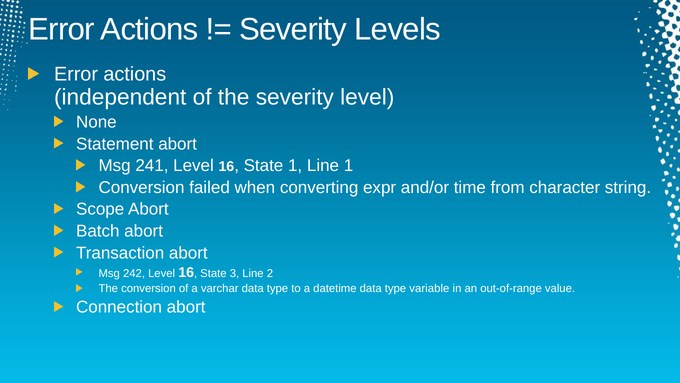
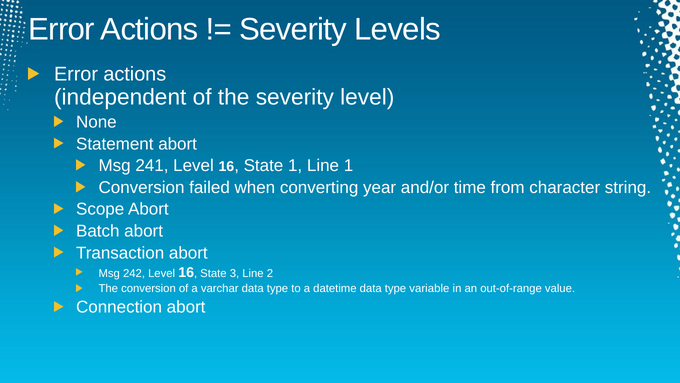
expr: expr -> year (380, 187)
